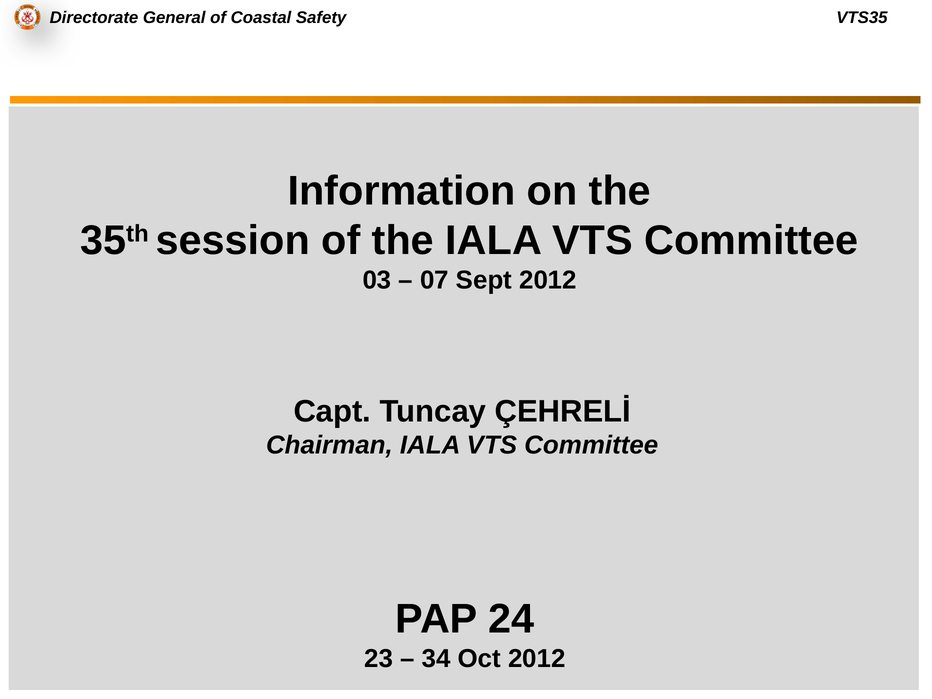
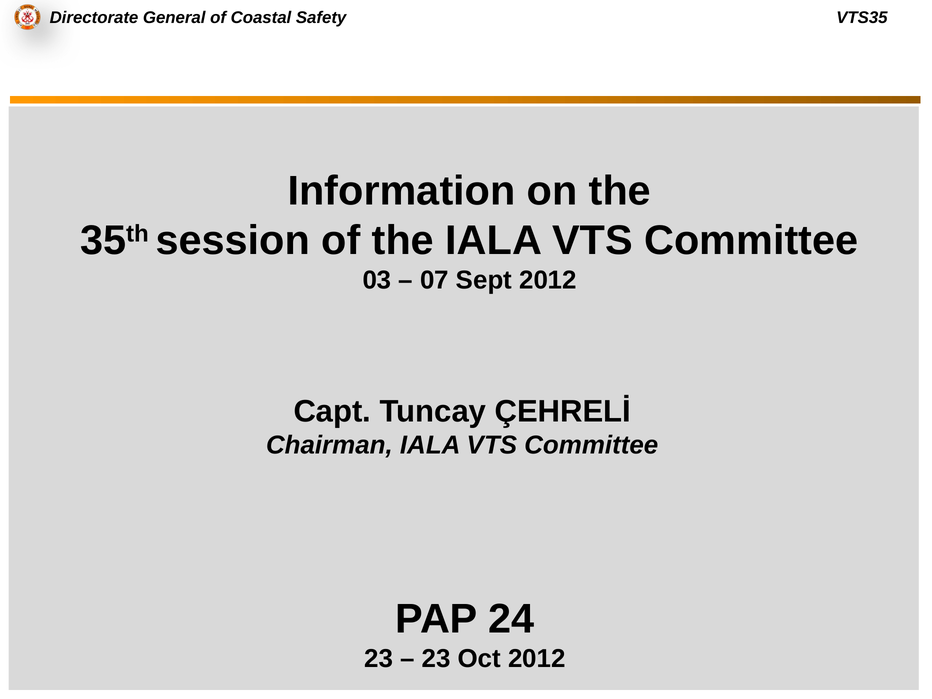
34: 34 -> 23 (436, 659)
